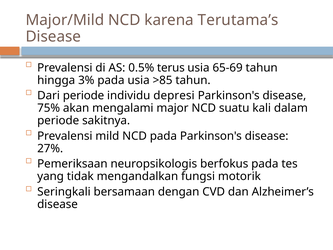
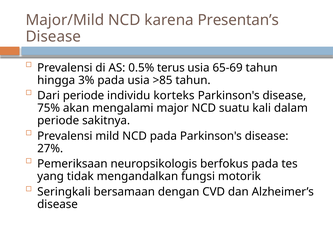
Terutama’s: Terutama’s -> Presentan’s (238, 20)
depresi: depresi -> korteks (174, 96)
